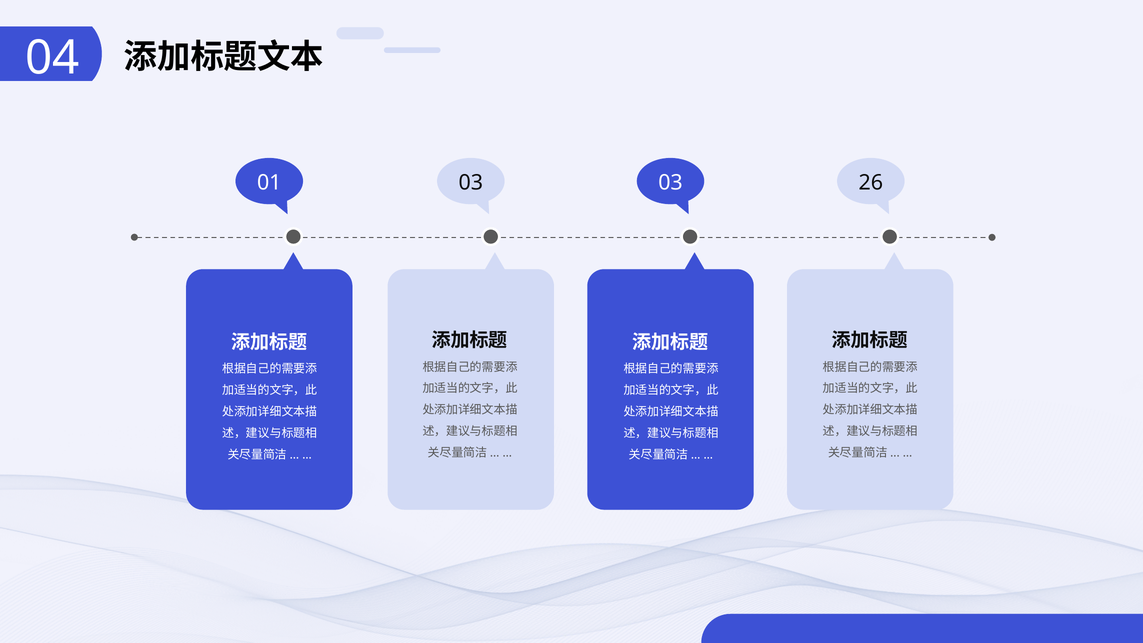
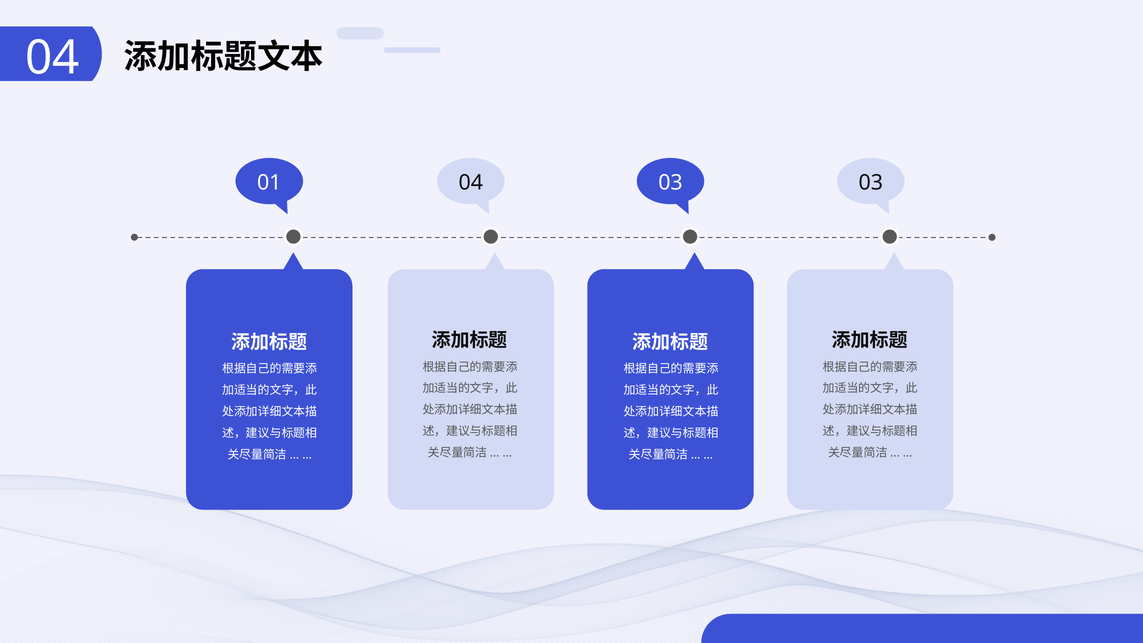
01 03: 03 -> 04 (471, 183)
03 26: 26 -> 03 (871, 183)
